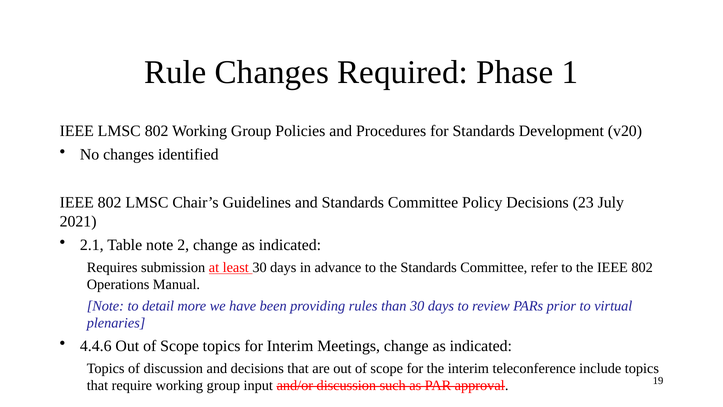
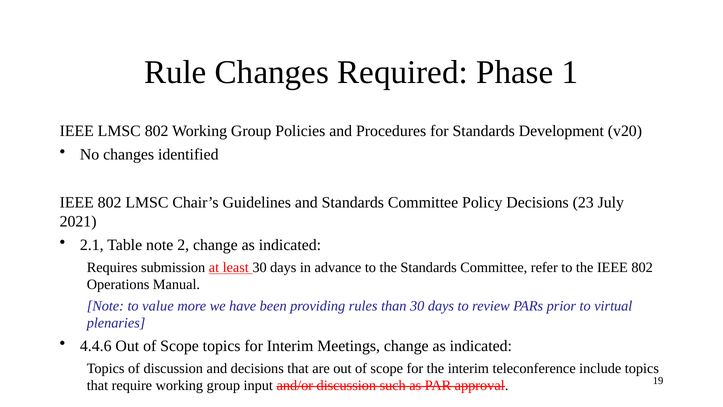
detail: detail -> value (158, 306)
